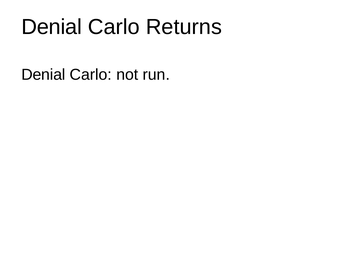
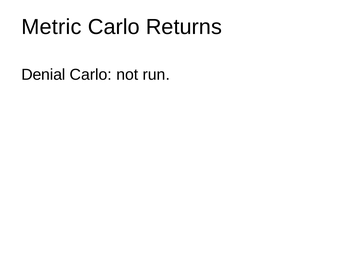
Denial: Denial -> Metric (51, 27)
